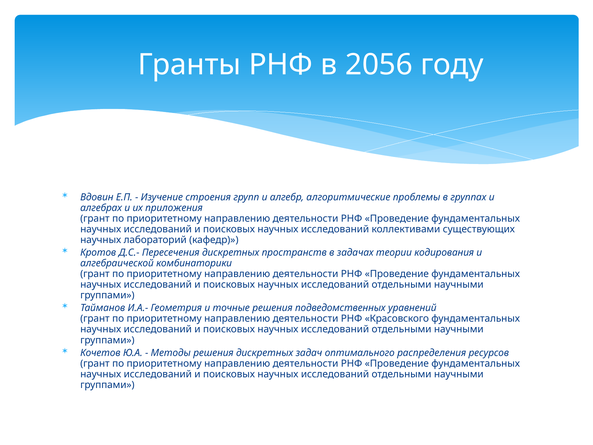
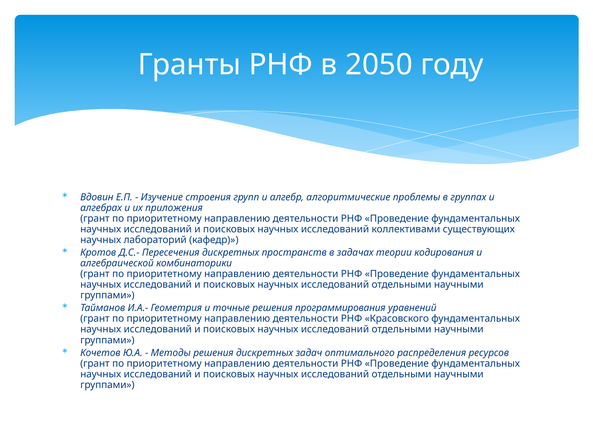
2056: 2056 -> 2050 (379, 65)
подведомственных: подведомственных -> программирования (340, 308)
